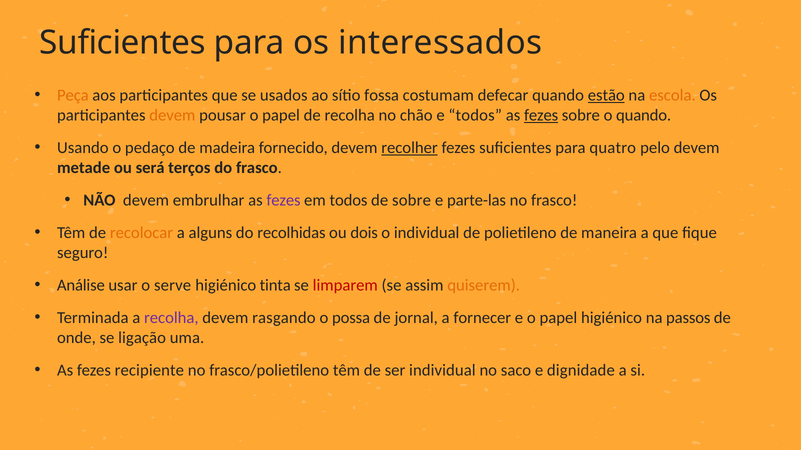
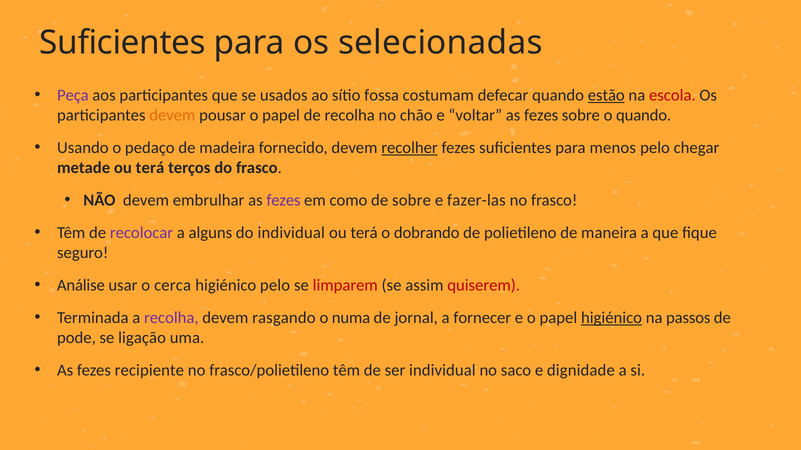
interessados: interessados -> selecionadas (440, 43)
Peça colour: orange -> purple (73, 95)
escola colour: orange -> red (672, 95)
e todos: todos -> voltar (475, 115)
fezes underline: present -> none (541, 115)
quatro: quatro -> menos (613, 148)
pelo devem: devem -> chegar (697, 148)
metade ou será: será -> terá (150, 168)
em todos: todos -> como (348, 200)
parte-las: parte-las -> fazer-las (476, 200)
recolocar colour: orange -> purple (142, 233)
do recolhidas: recolhidas -> individual (291, 233)
dois: dois -> terá (364, 233)
o individual: individual -> dobrando (427, 233)
serve: serve -> cerca (173, 286)
higiénico tinta: tinta -> pelo (275, 286)
quiserem colour: orange -> red (484, 286)
possa: possa -> numa (351, 318)
higiénico underline: none -> present (612, 318)
onde: onde -> pode (76, 338)
